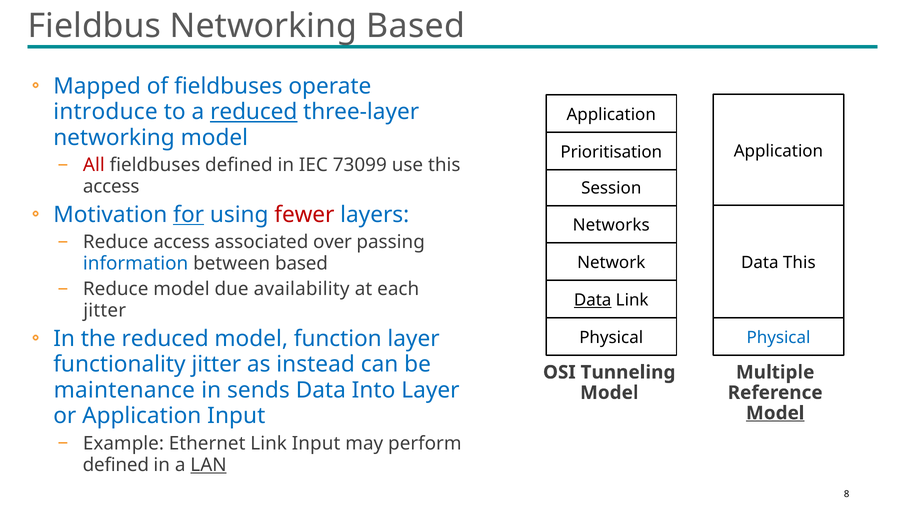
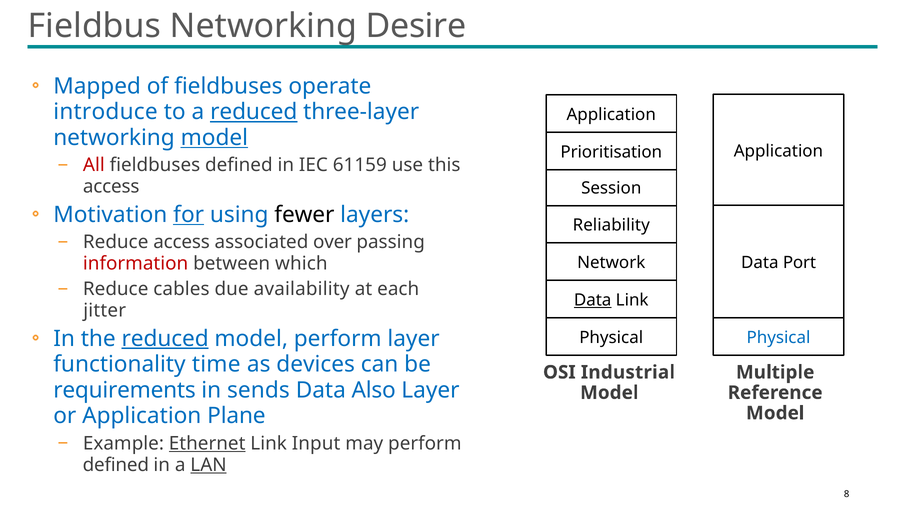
Networking Based: Based -> Desire (416, 26)
model underline: none -> present (214, 138)
73099: 73099 -> 61159 (360, 165)
fewer colour: red -> black (304, 215)
Networks: Networks -> Reliability (611, 225)
Data This: This -> Port (799, 263)
information colour: blue -> red (136, 264)
between based: based -> which (301, 264)
Reduce model: model -> cables (181, 289)
reduced underline: none -> present (165, 339)
model function: function -> perform (338, 339)
functionality jitter: jitter -> time (216, 365)
instead: instead -> devices (316, 365)
Tunneling: Tunneling -> Industrial (628, 372)
maintenance: maintenance -> requirements (125, 390)
Into: Into -> Also (374, 390)
Application Input: Input -> Plane (236, 416)
Model underline: present -> none (775, 413)
Ethernet underline: none -> present (207, 444)
